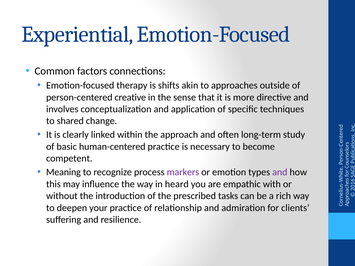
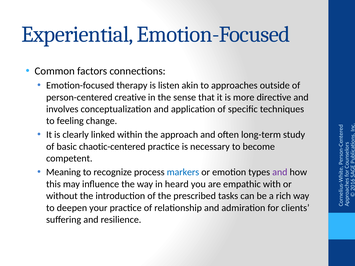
shifts: shifts -> listen (169, 85)
shared: shared -> feeling (70, 121)
human-centered: human-centered -> chaotic-centered (112, 147)
markers colour: purple -> blue (183, 172)
